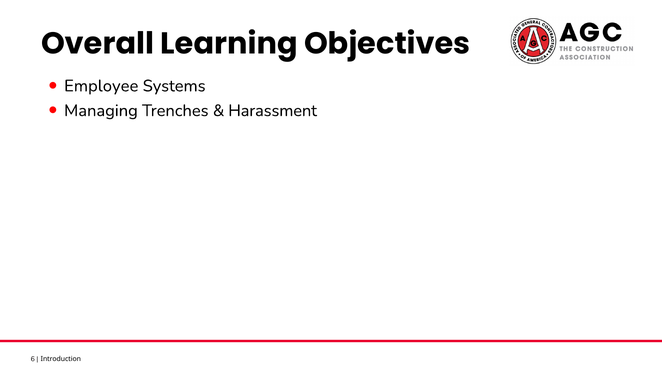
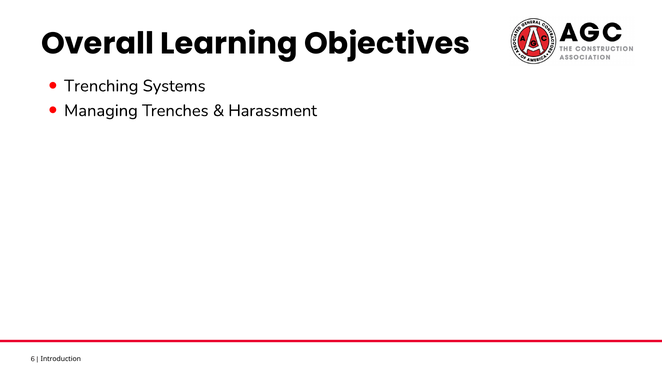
Employee: Employee -> Trenching (101, 86)
